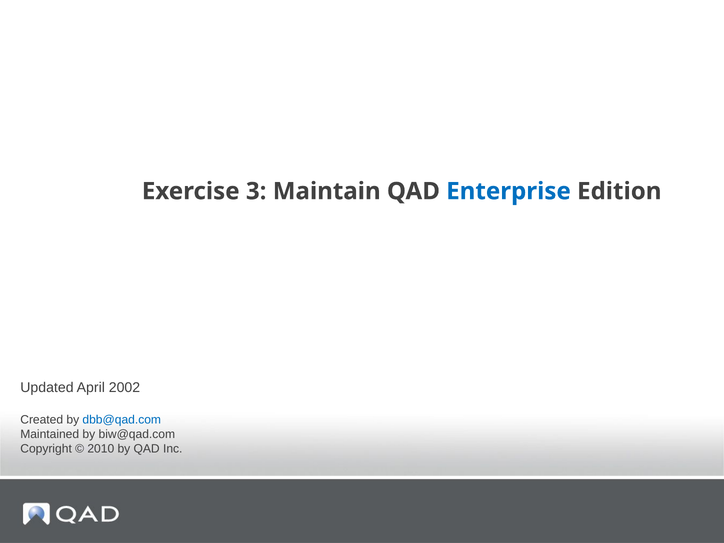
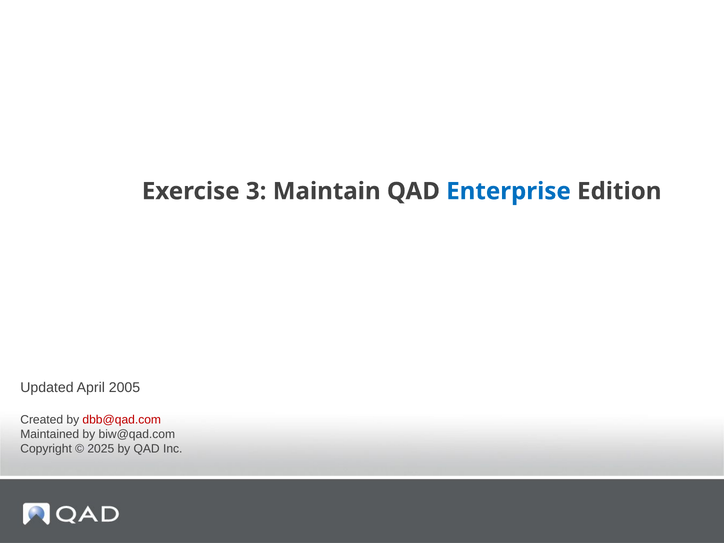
2002: 2002 -> 2005 (124, 388)
dbb@qad.com colour: blue -> red (122, 420)
2010: 2010 -> 2025 (101, 449)
